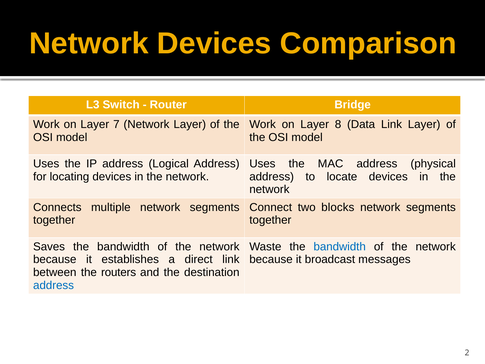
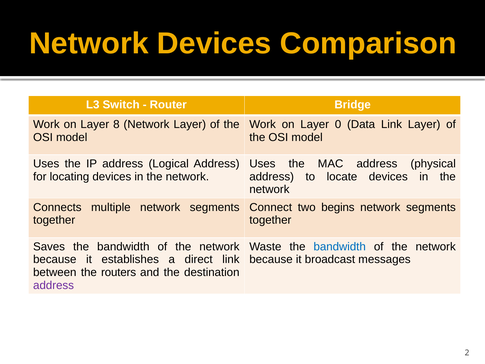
7: 7 -> 8 (116, 124)
8: 8 -> 0 (338, 124)
blocks: blocks -> begins (338, 207)
address colour: blue -> purple (54, 285)
